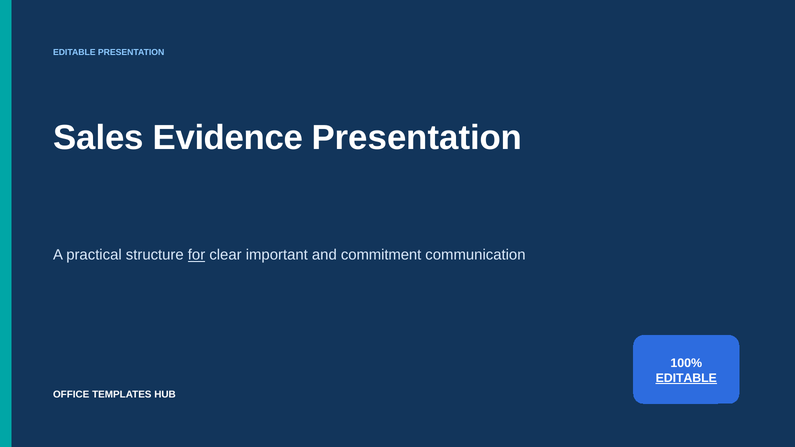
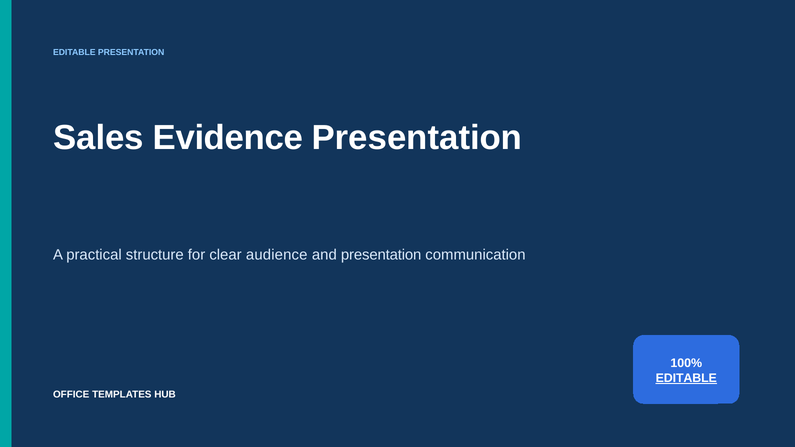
for underline: present -> none (197, 255)
important: important -> audience (277, 255)
and commitment: commitment -> presentation (381, 255)
